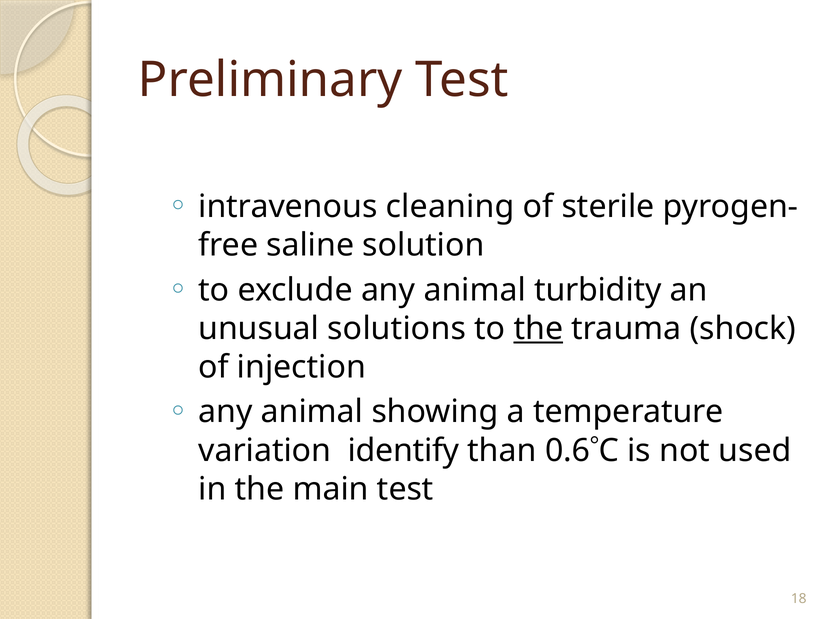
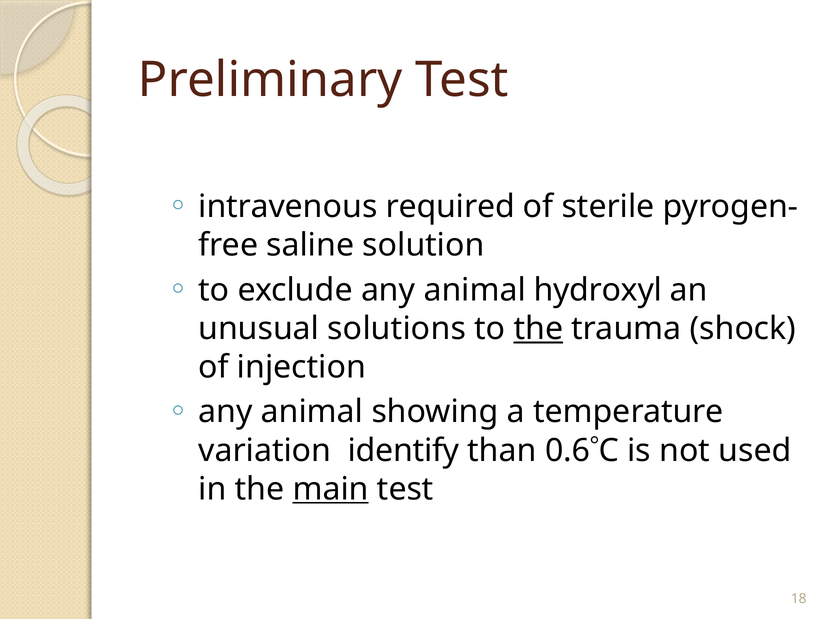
cleaning: cleaning -> required (450, 207)
turbidity: turbidity -> hydroxyl (598, 290)
main underline: none -> present (331, 489)
